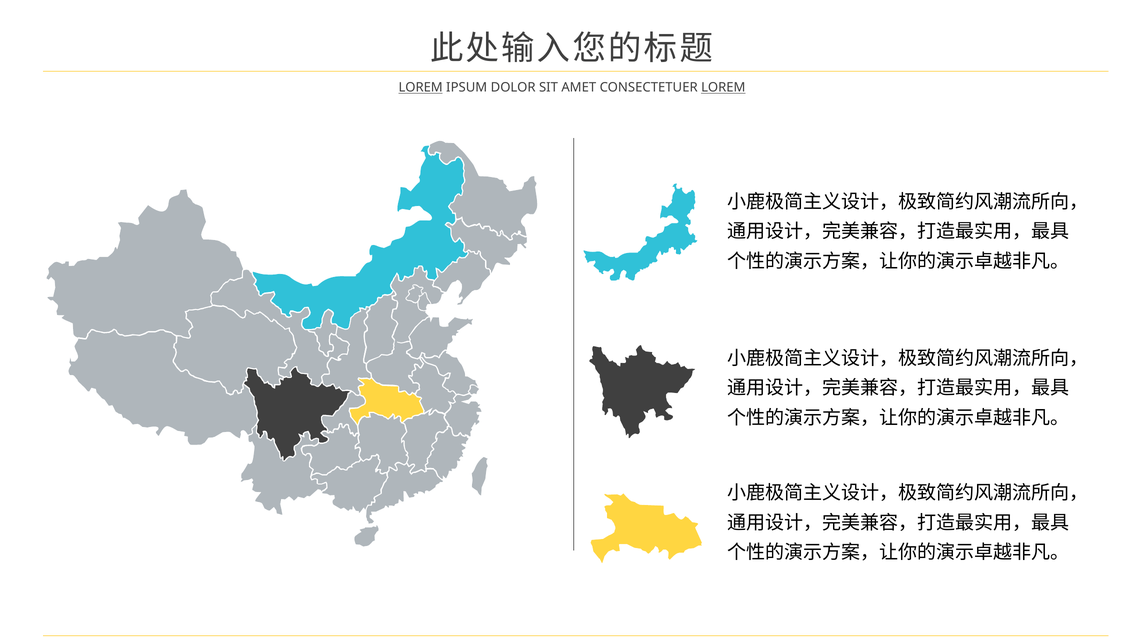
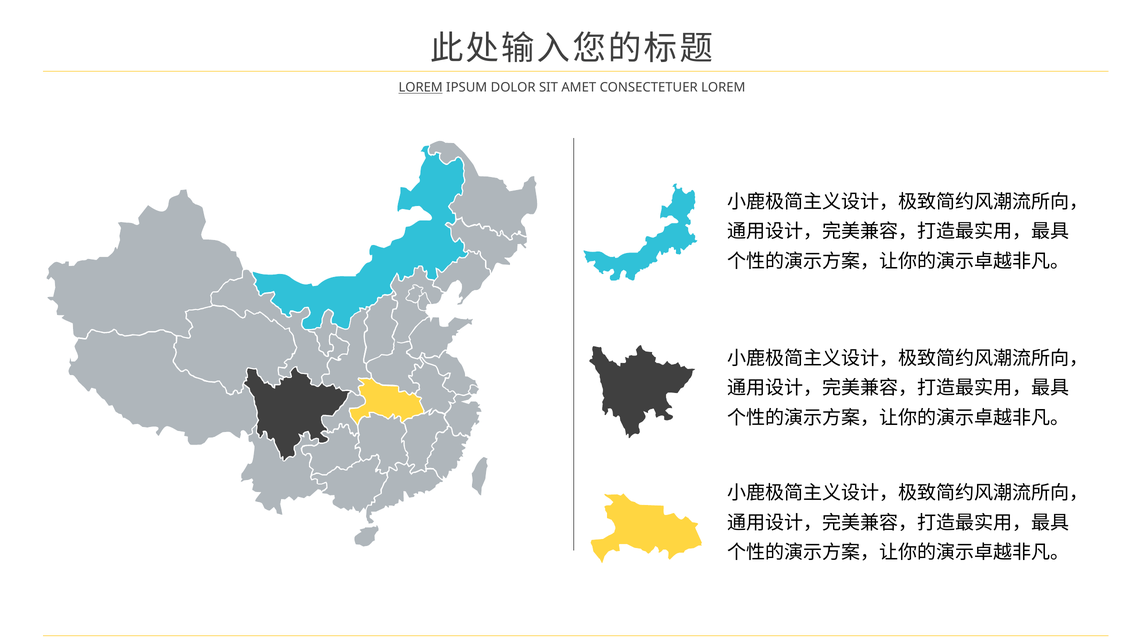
LOREM underline: present -> none (723, 88)
